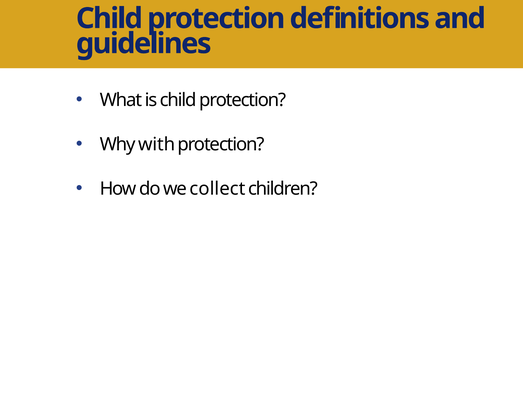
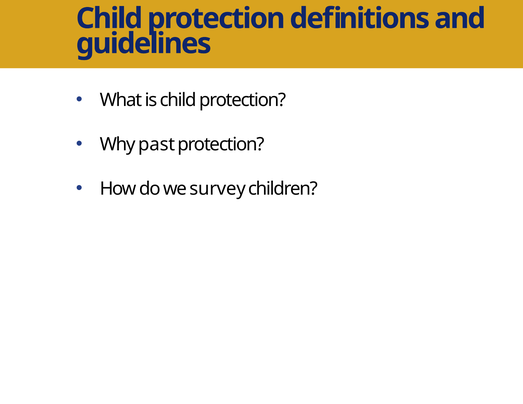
with: with -> past (157, 144)
collect: collect -> survey (218, 189)
